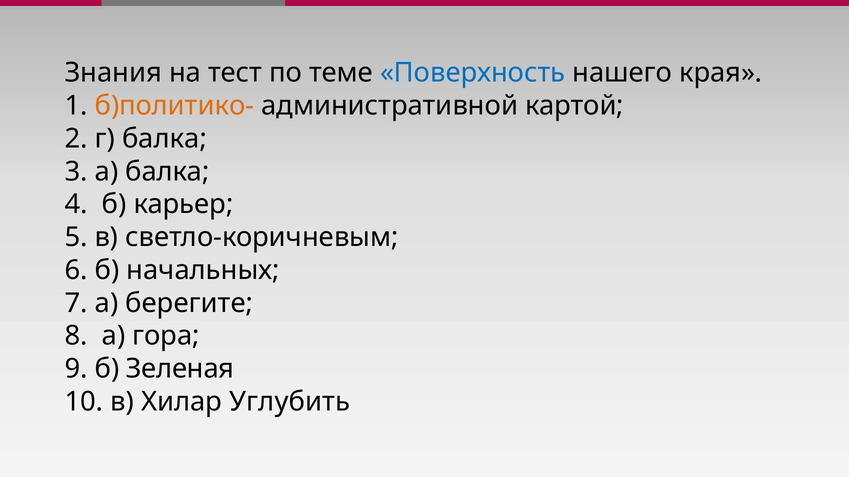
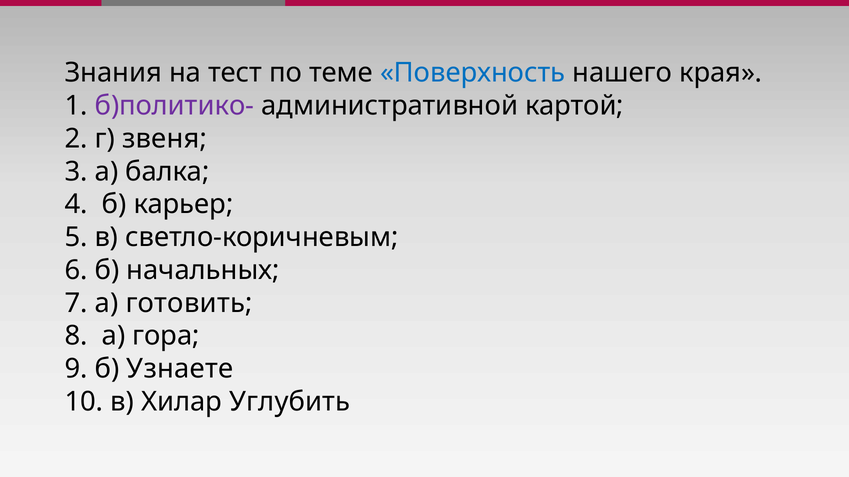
б)политико- colour: orange -> purple (174, 106)
г балка: балка -> звеня (165, 139)
берегите: берегите -> готовить (189, 303)
Зеленая: Зеленая -> Узнаете (180, 369)
